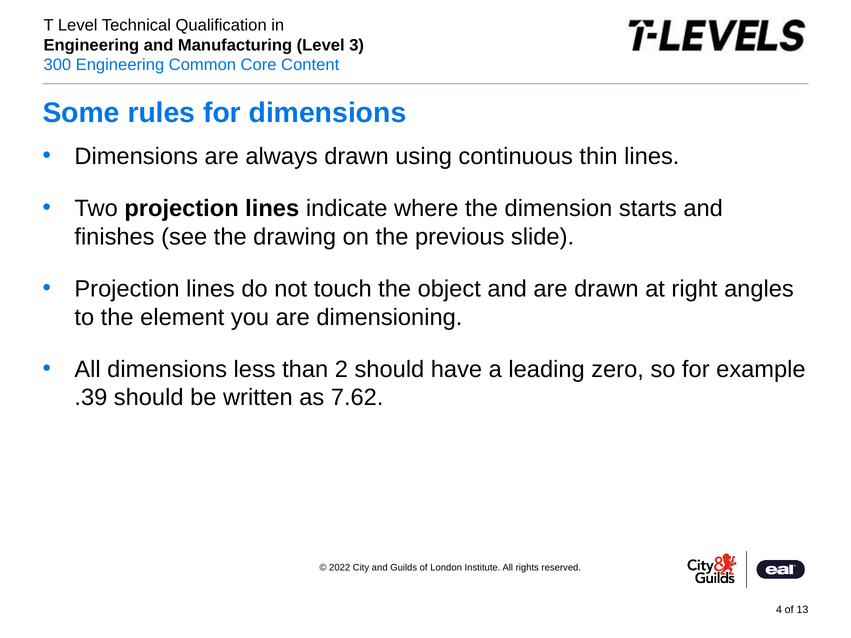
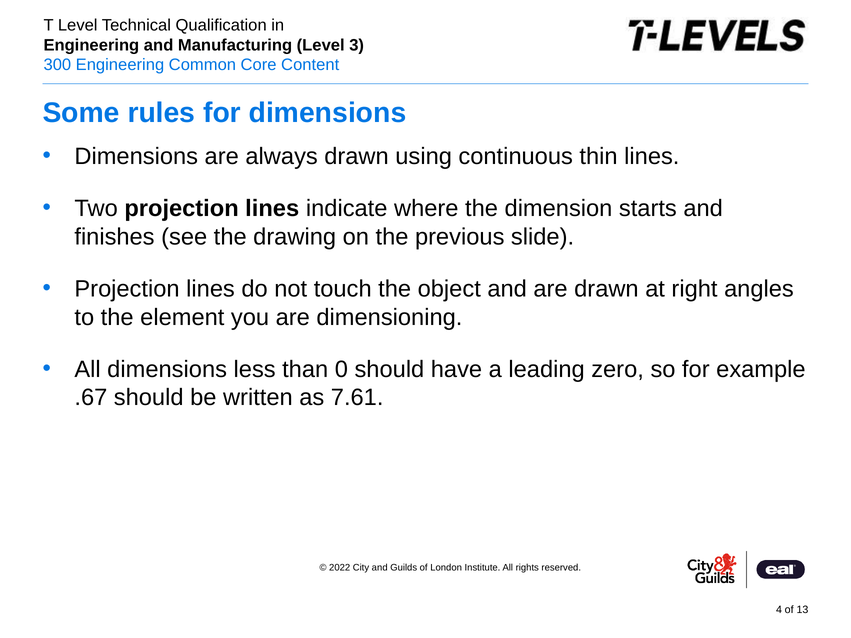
2: 2 -> 0 (341, 369)
.39: .39 -> .67 (91, 398)
7.62: 7.62 -> 7.61 (357, 398)
